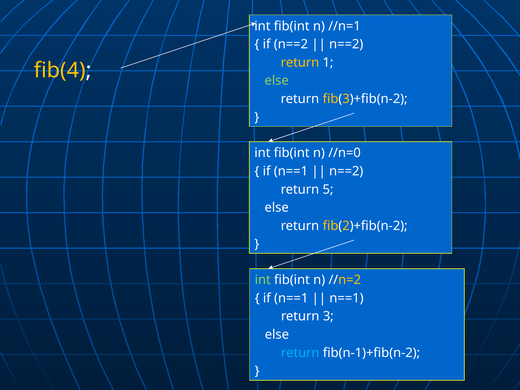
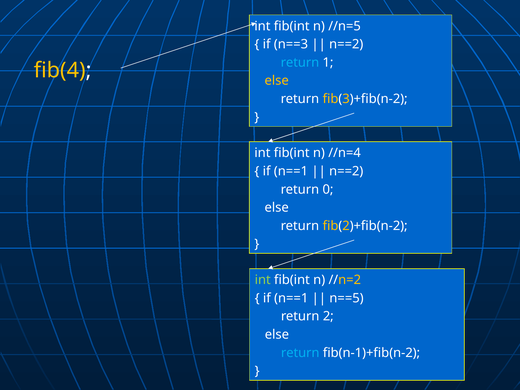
//n=1: //n=1 -> //n=5 (345, 26)
if n==2: n==2 -> n==3 (291, 44)
return colour: yellow -> light blue (300, 62)
else colour: light green -> yellow (277, 81)
//n=0: //n=0 -> //n=4 (345, 153)
5: 5 -> 0 (328, 189)
n==1: n==1 -> n==5 (346, 298)
3: 3 -> 2 (328, 316)
